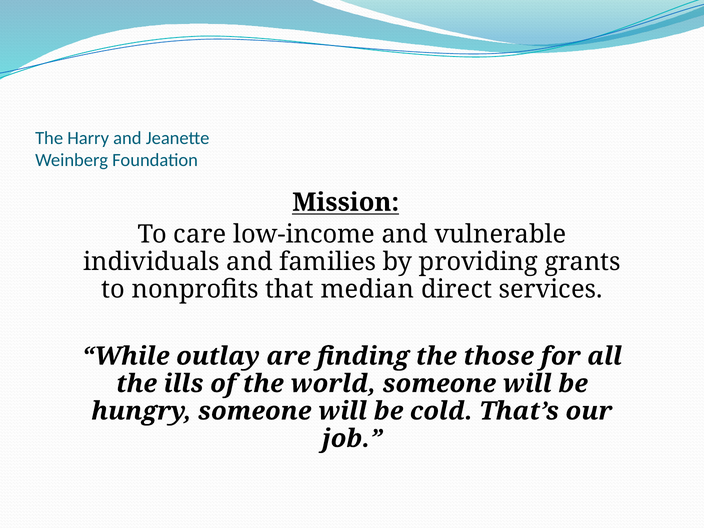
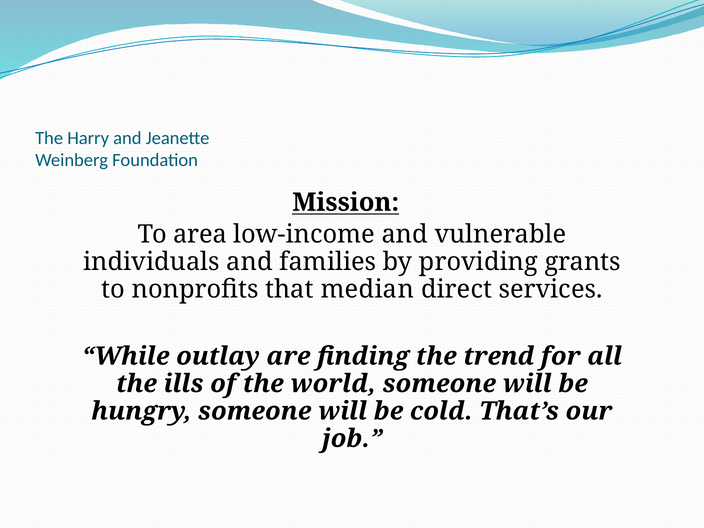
care: care -> area (200, 234)
those: those -> trend (499, 356)
